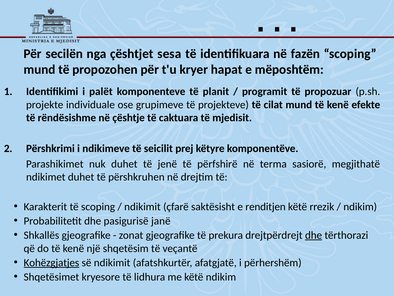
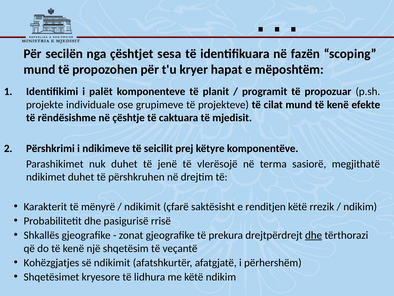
përfshirë: përfshirë -> vlerësojë (217, 164)
të scoping: scoping -> mënyrë (98, 206)
janë: janë -> rrisë (161, 221)
Kohëzgjatjes underline: present -> none (51, 262)
